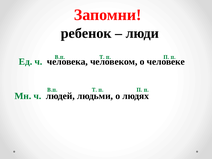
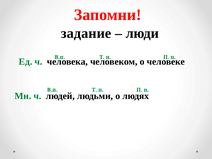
ребенок: ребенок -> задание (86, 33)
